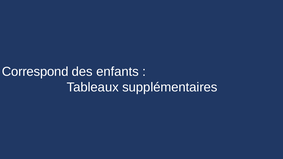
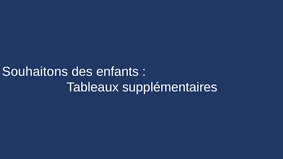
Correspond: Correspond -> Souhaitons (35, 72)
